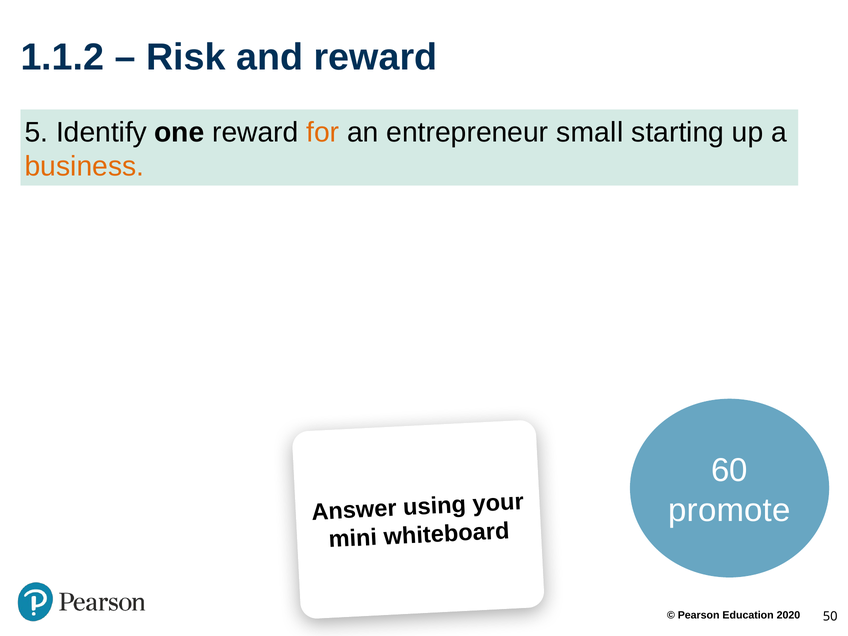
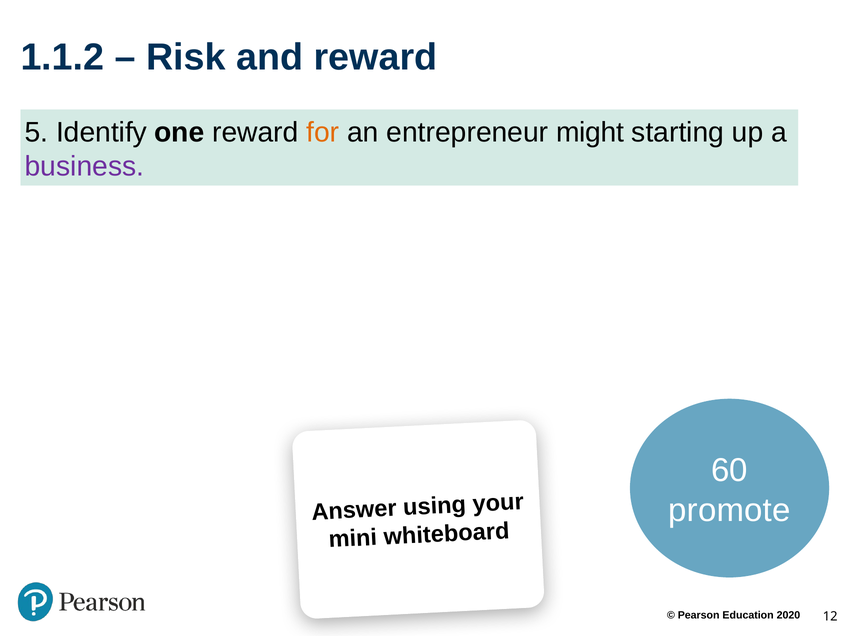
small: small -> might (590, 133)
business colour: orange -> purple (84, 166)
50: 50 -> 12 (830, 616)
